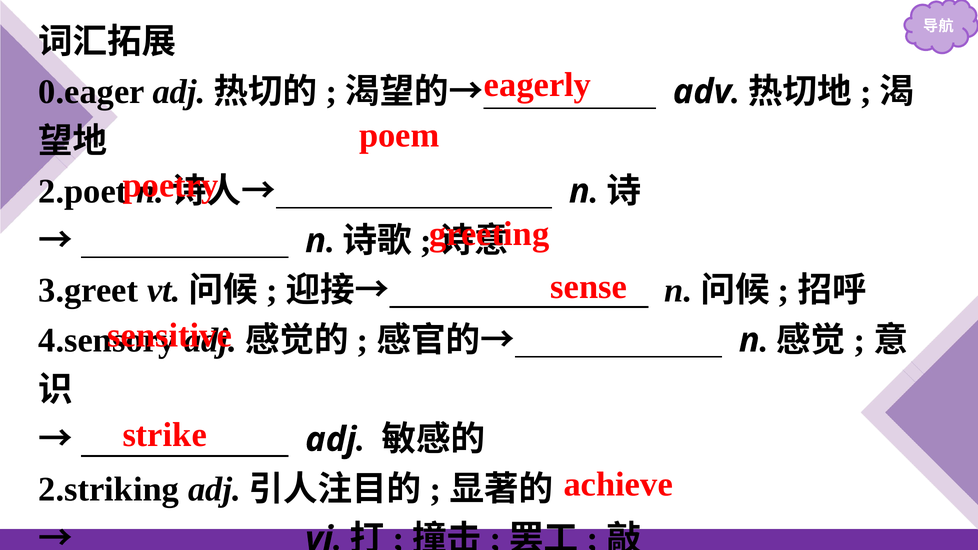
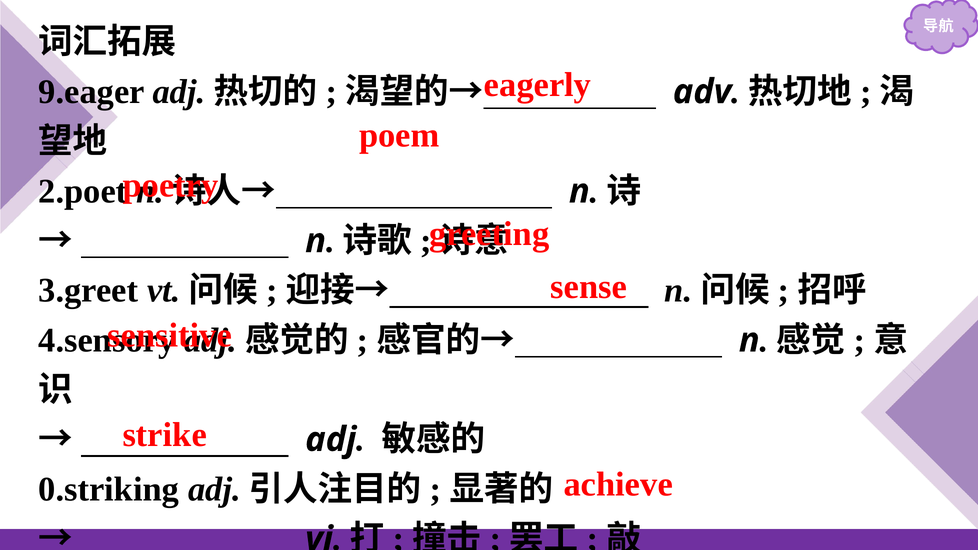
0.eager: 0.eager -> 9.eager (91, 92)
2.striking: 2.striking -> 0.striking (109, 489)
